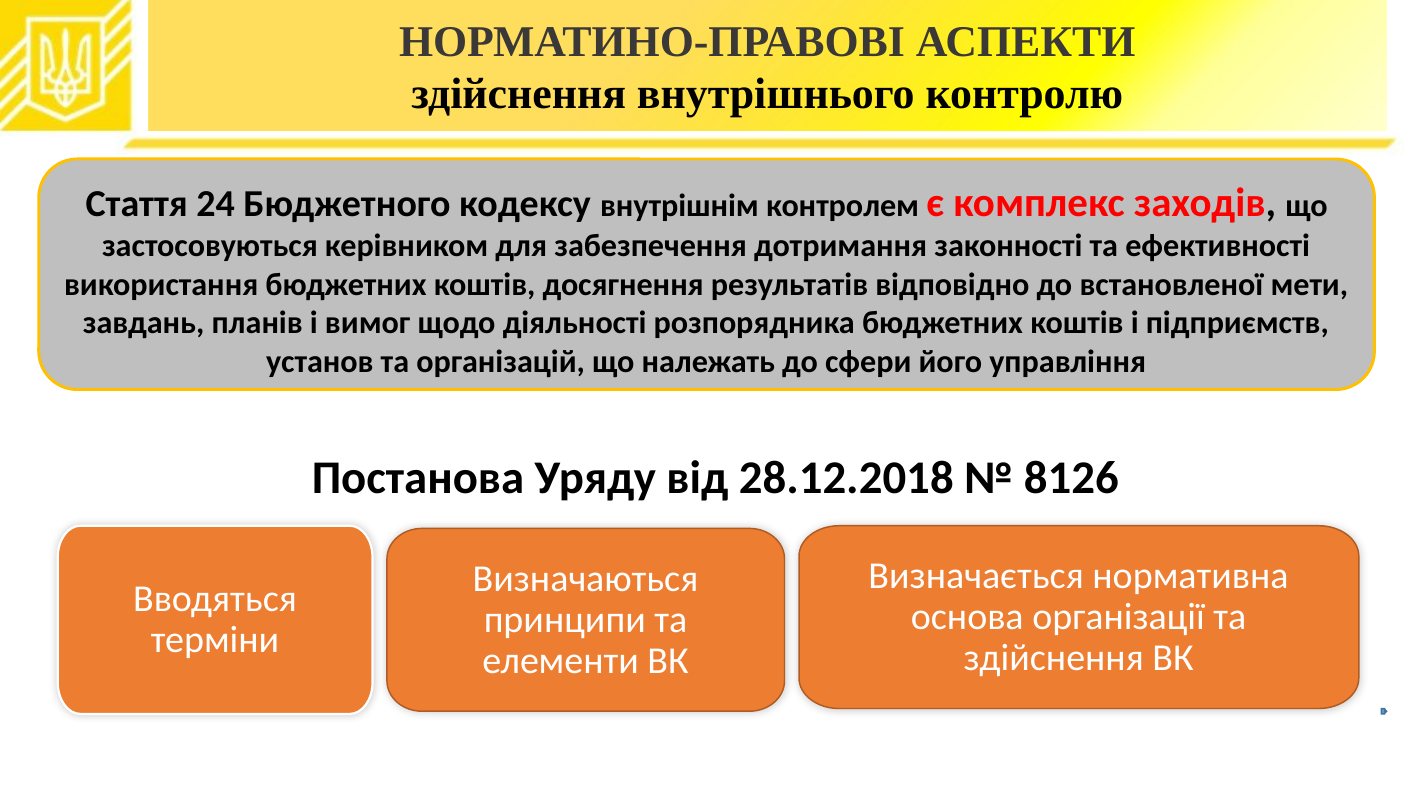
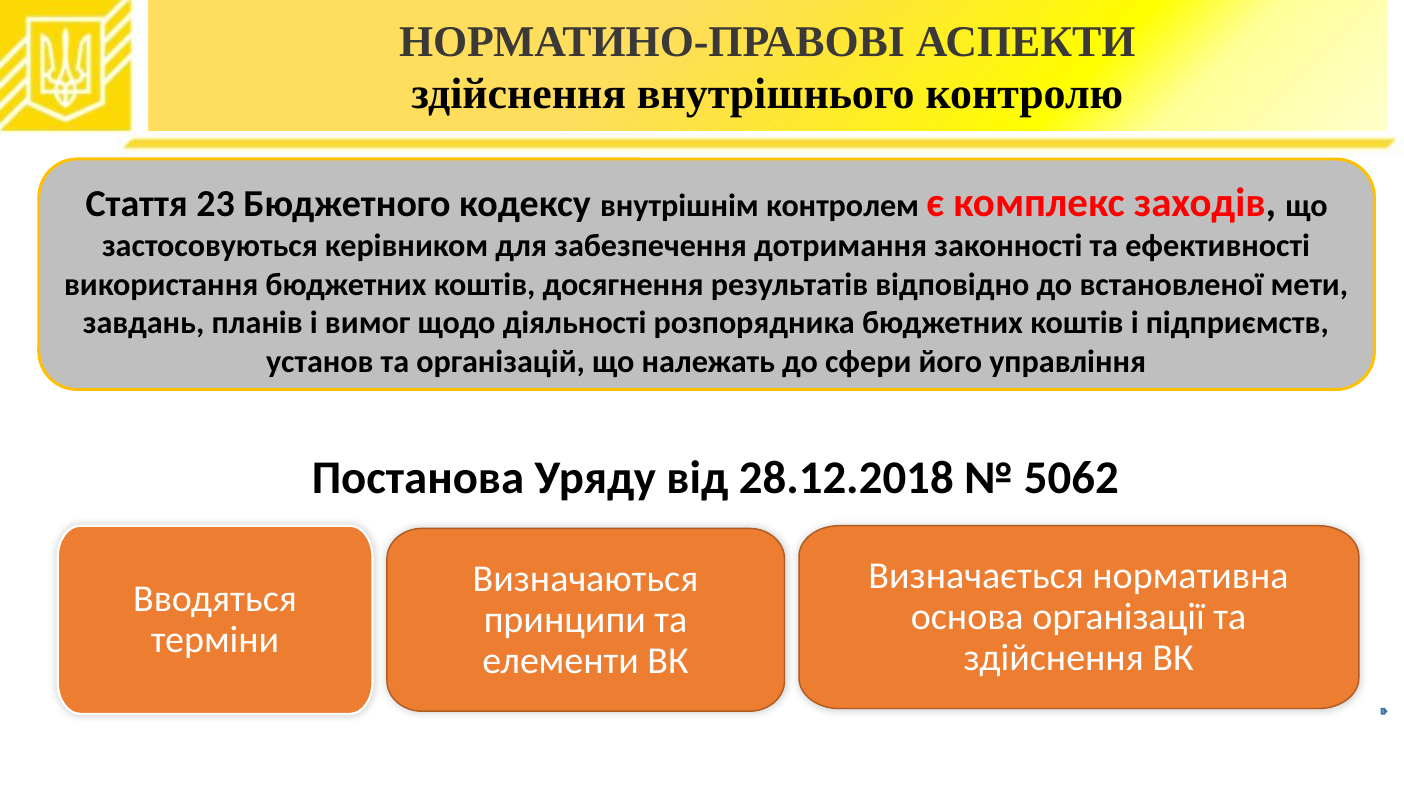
24: 24 -> 23 (216, 204)
8126: 8126 -> 5062 (1071, 478)
